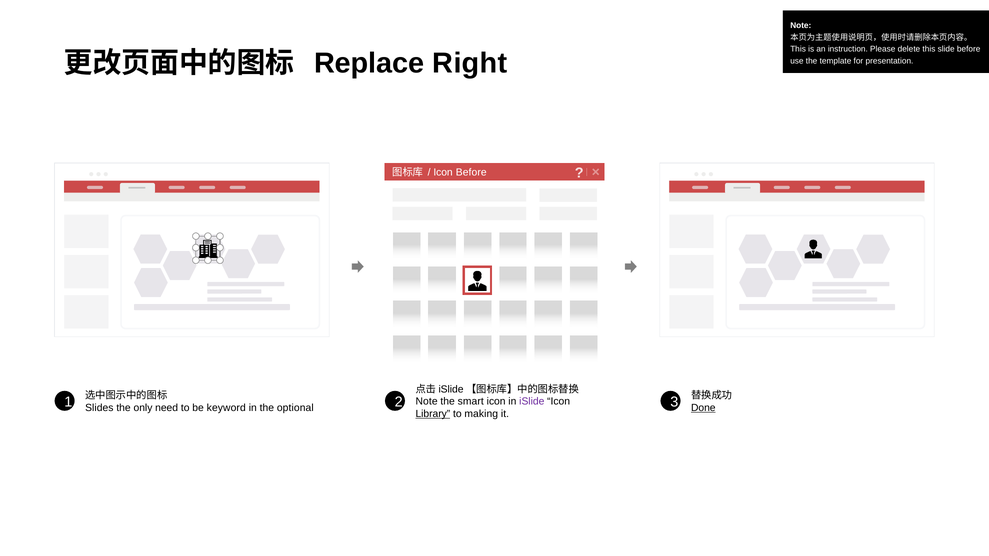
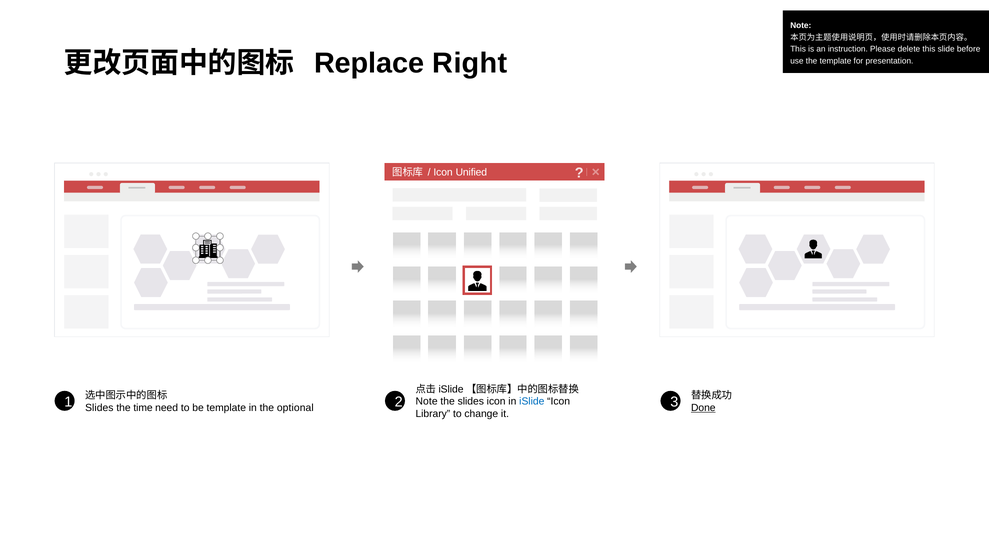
Icon Before: Before -> Unified (471, 173)
the smart: smart -> slides (471, 402)
iSlide colour: purple -> blue (532, 402)
only: only -> time (143, 408)
be keyword: keyword -> template (226, 408)
Library underline: present -> none (433, 414)
making: making -> change (481, 414)
